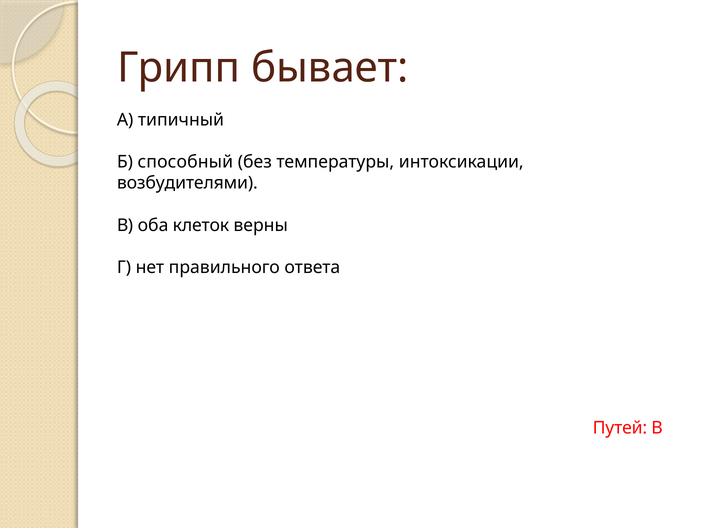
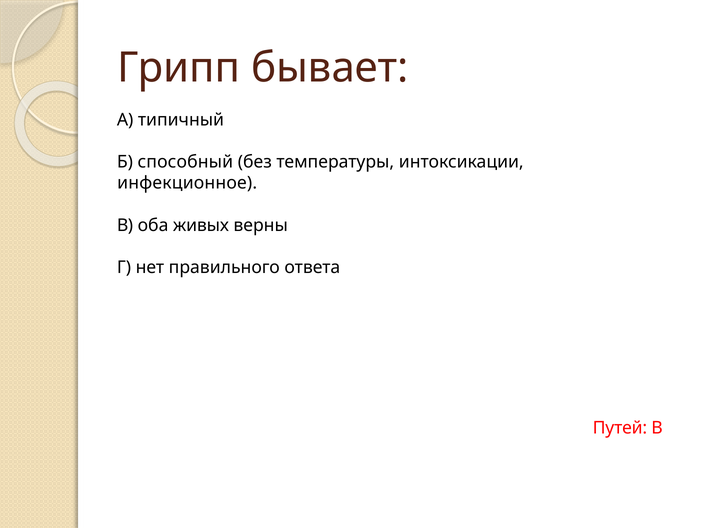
возбудителями: возбудителями -> инфекционное (187, 183)
клеток: клеток -> живых (201, 225)
